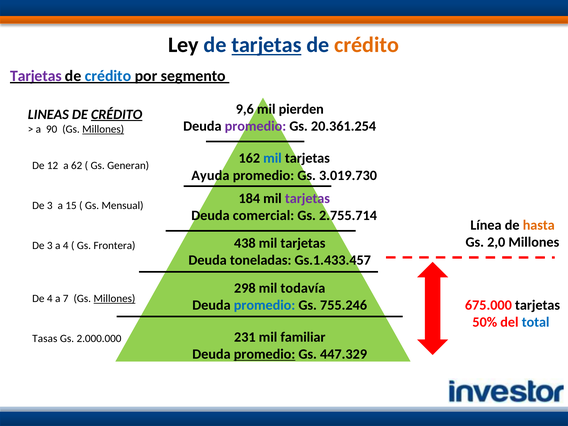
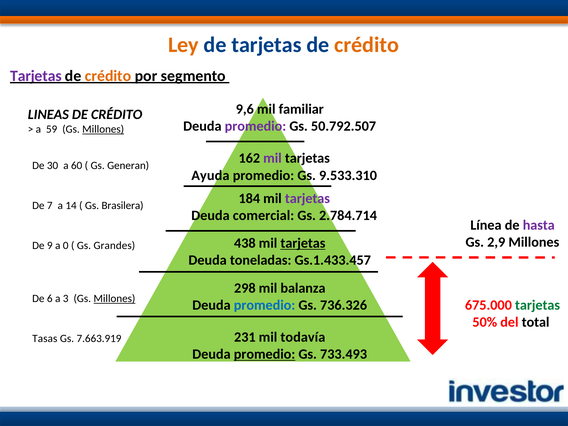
Ley colour: black -> orange (183, 45)
tarjetas underline: present -> none (267, 45)
crédito colour: blue -> orange (108, 76)
pierden: pierden -> familiar (301, 109)
CRÉDITO underline: present -> none (117, 114)
20.361.254: 20.361.254 -> 50.792.507 (344, 126)
90: 90 -> 59 (52, 129)
mil colour: blue -> purple (272, 158)
12: 12 -> 30 (53, 166)
62: 62 -> 60 (77, 166)
3.019.730: 3.019.730 -> 9.533.310 (348, 175)
3: 3 -> 7 (50, 205)
15: 15 -> 14 (71, 205)
Mensual: Mensual -> Brasilera (123, 205)
2.755.714: 2.755.714 -> 2.784.714 (348, 215)
hasta colour: orange -> purple (539, 225)
2,0: 2,0 -> 2,9 (496, 242)
tarjetas underline: none -> present (303, 243)
3: 3 -> 9 (50, 245)
a 4: 4 -> 0 (66, 245)
Frontera: Frontera -> Grandes (114, 245)
todavía: todavía -> balanza (303, 288)
De 4: 4 -> 6 (50, 299)
7: 7 -> 3 (66, 299)
755.246: 755.246 -> 736.326 (344, 305)
tarjetas colour: black -> green (538, 305)
total colour: blue -> black (536, 322)
familiar: familiar -> todavía (303, 337)
2.000.000: 2.000.000 -> 7.663.919 (99, 339)
447.329: 447.329 -> 733.493 (344, 354)
